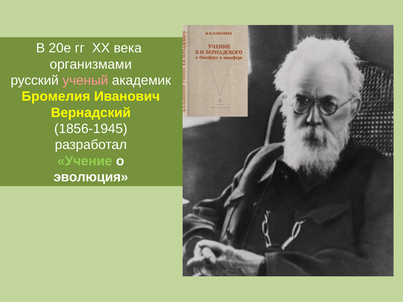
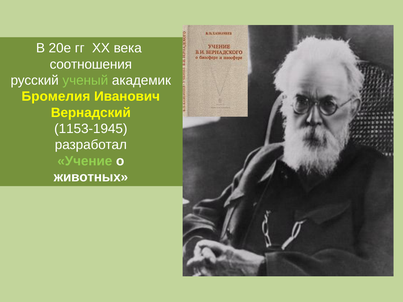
организмами: организмами -> соотношения (91, 64)
ученый colour: pink -> light green (85, 80)
1856-1945: 1856-1945 -> 1153-1945 (91, 129)
эволюция: эволюция -> животных (91, 177)
